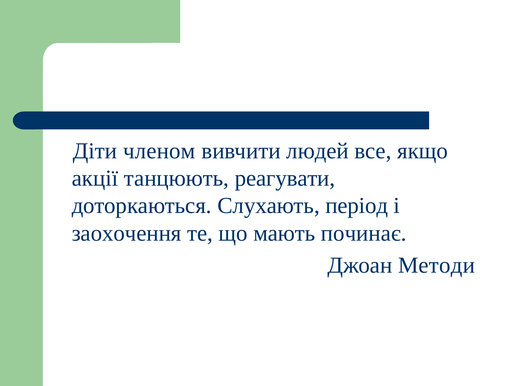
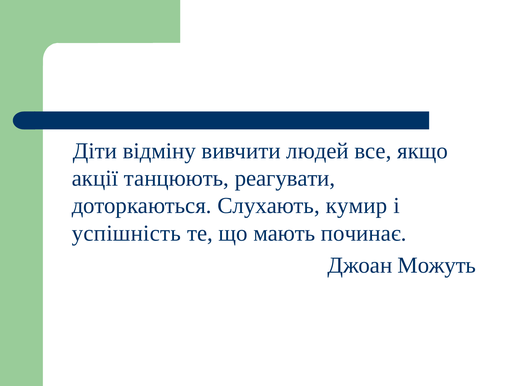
членом: членом -> відміну (159, 151)
період: період -> кумир (357, 206)
заохочення: заохочення -> успішність (126, 233)
Методи: Методи -> Можуть (437, 265)
